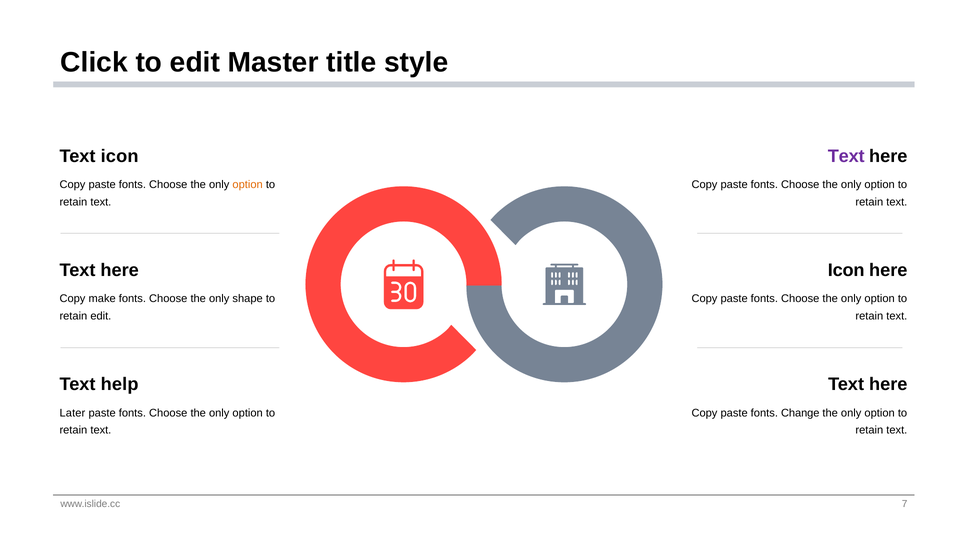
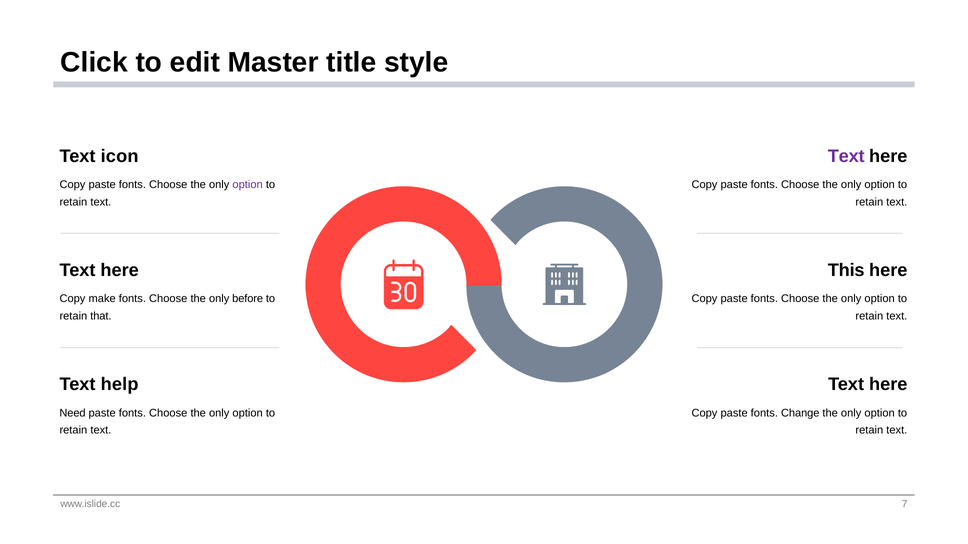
option colour: orange -> purple (248, 185)
Icon: Icon -> This (846, 271)
shape: shape -> before (248, 299)
retain edit: edit -> that (101, 316)
Later: Later -> Need (73, 413)
